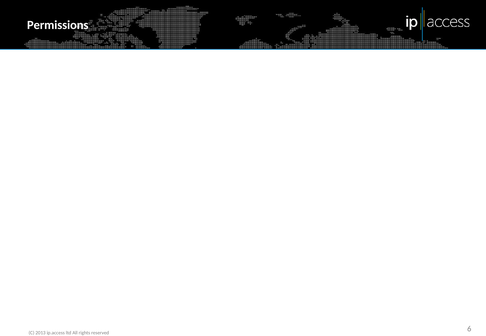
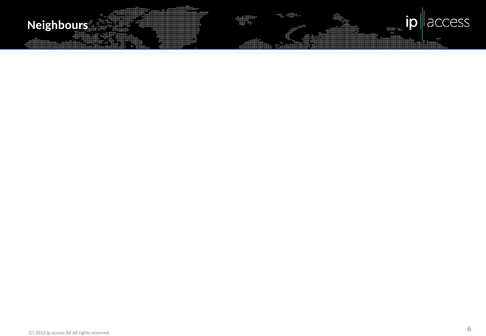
Permissions: Permissions -> Neighbours (58, 25)
